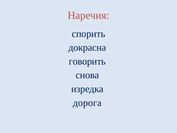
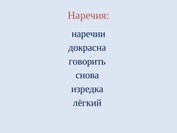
спорить: спорить -> наречии (89, 34)
дорога: дорога -> лёгкий (87, 103)
